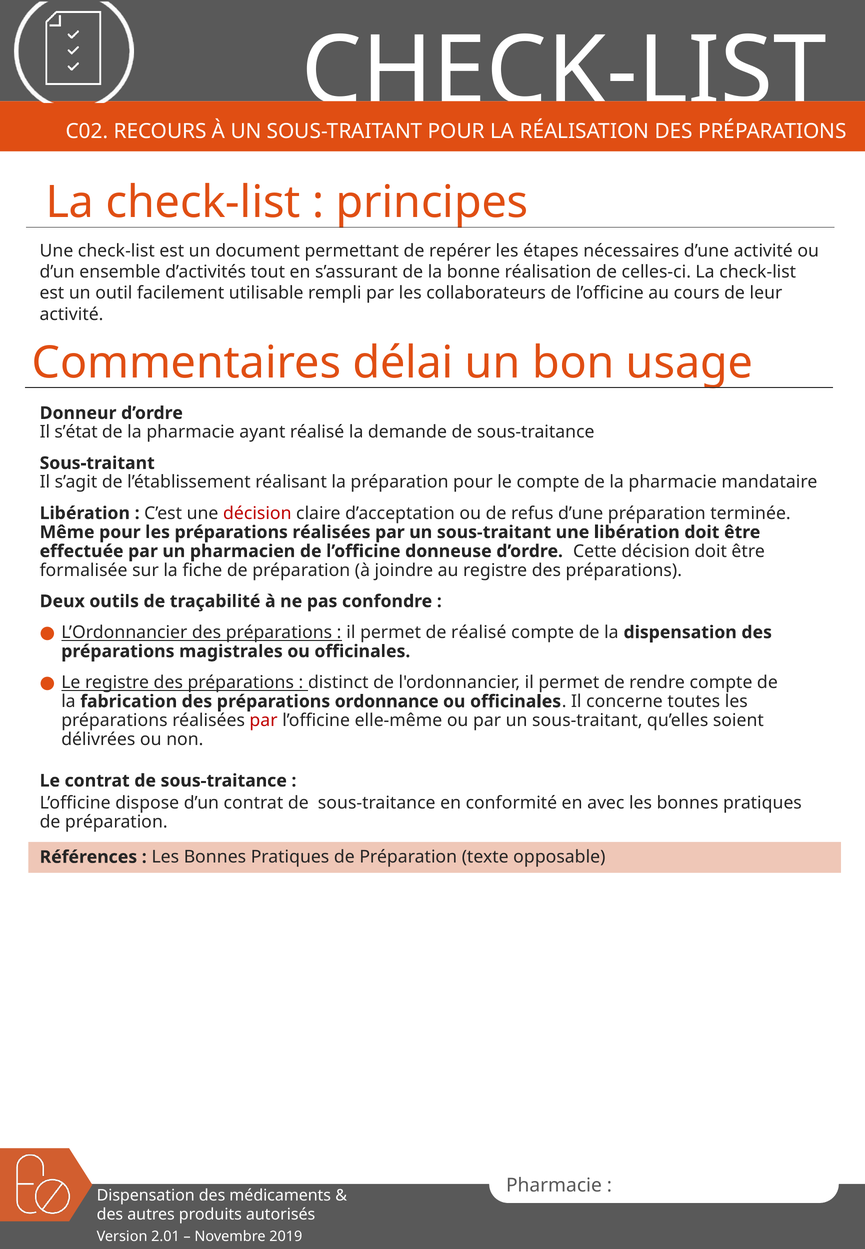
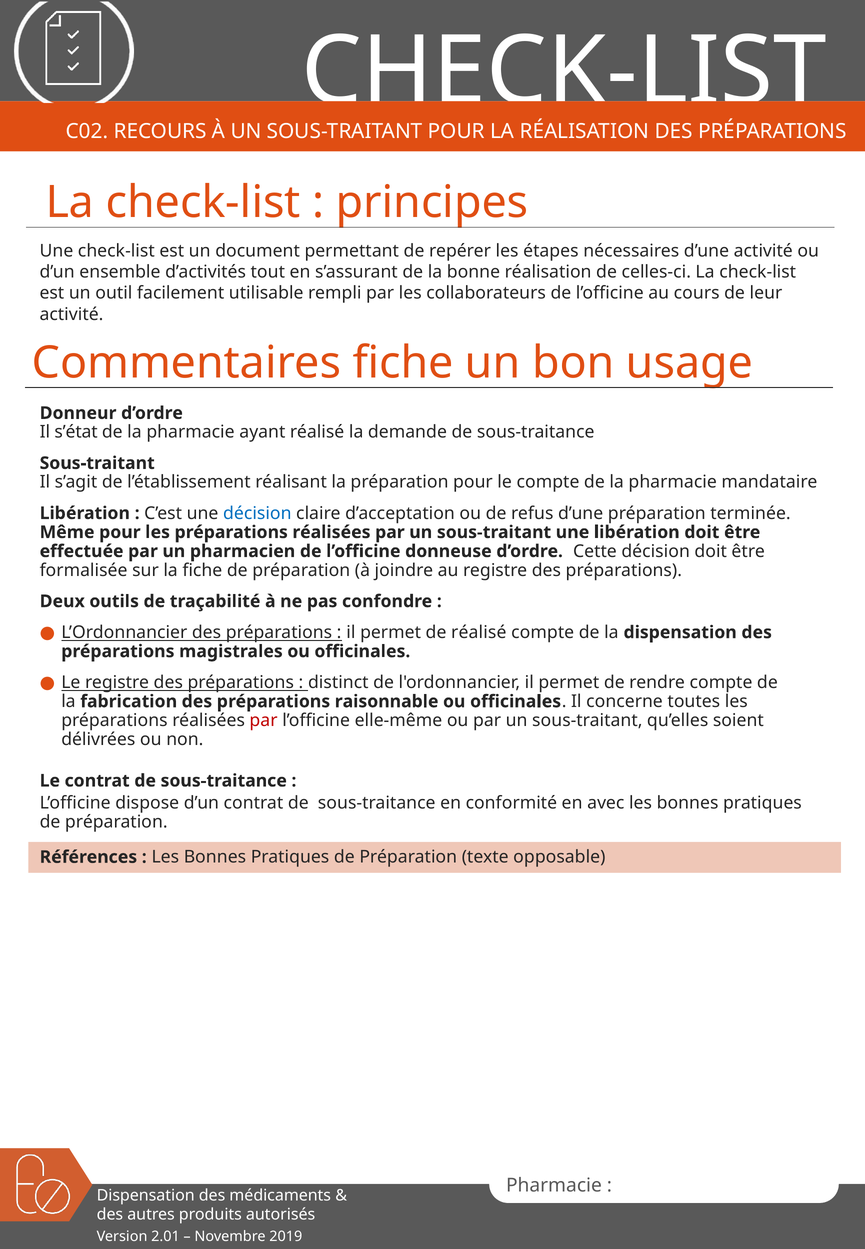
délai: délai -> fiche (403, 363)
décision colour: red -> blue (257, 513)
ordonnance: ordonnance -> raisonnable (387, 702)
